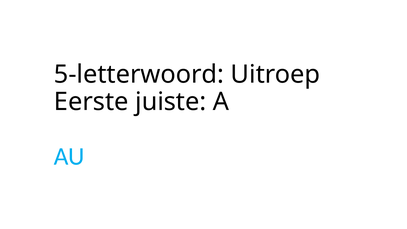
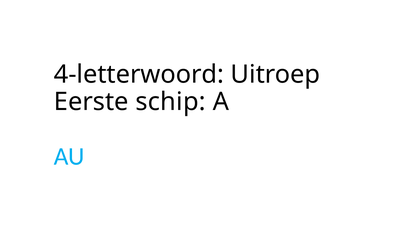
5-letterwoord: 5-letterwoord -> 4-letterwoord (139, 74)
juiste: juiste -> schip (171, 102)
